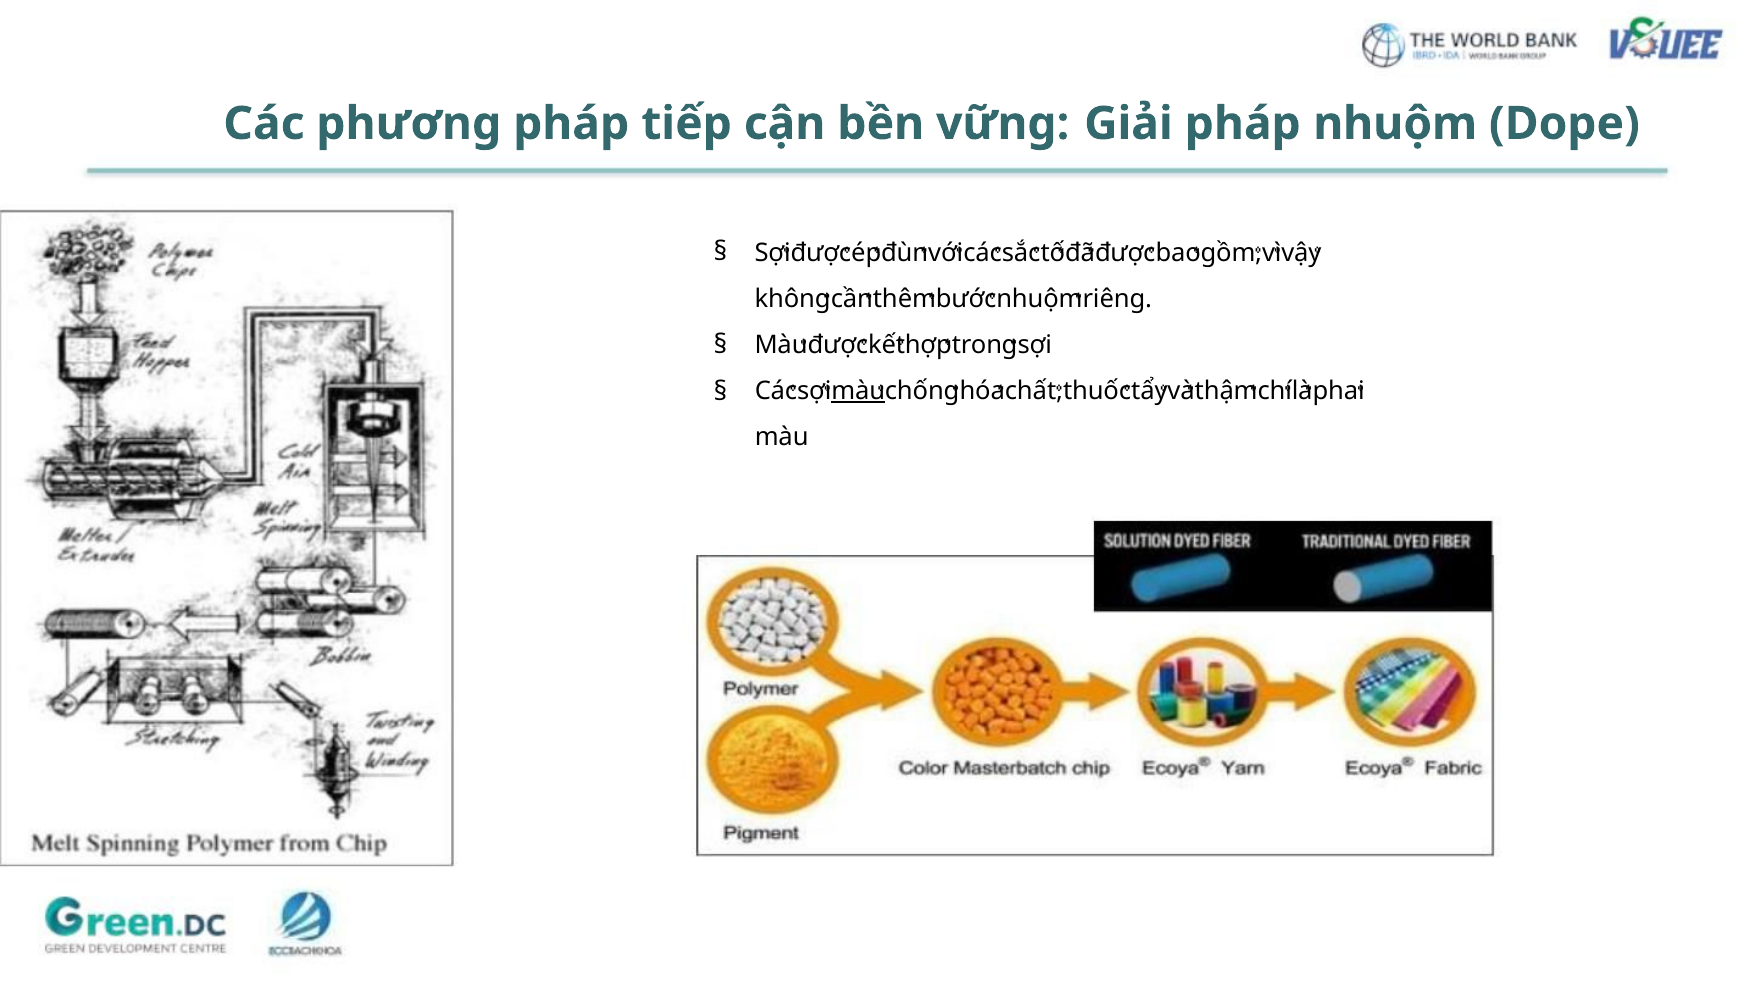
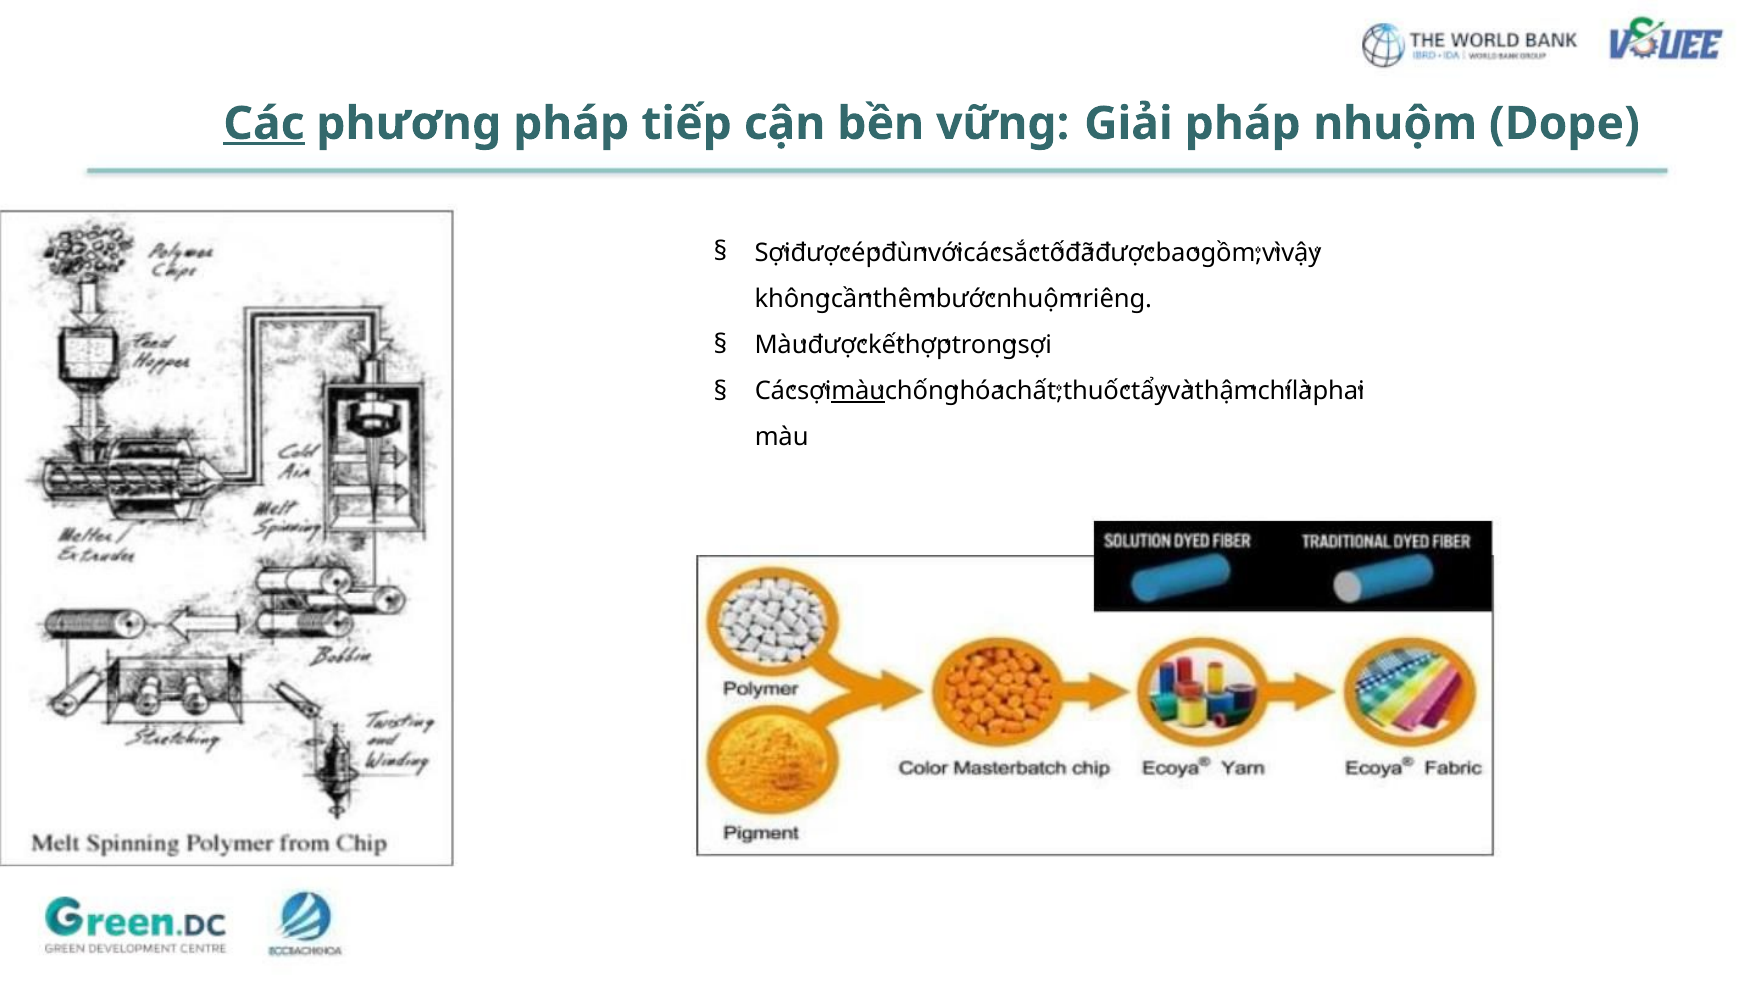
Các underline: none -> present (264, 124)
